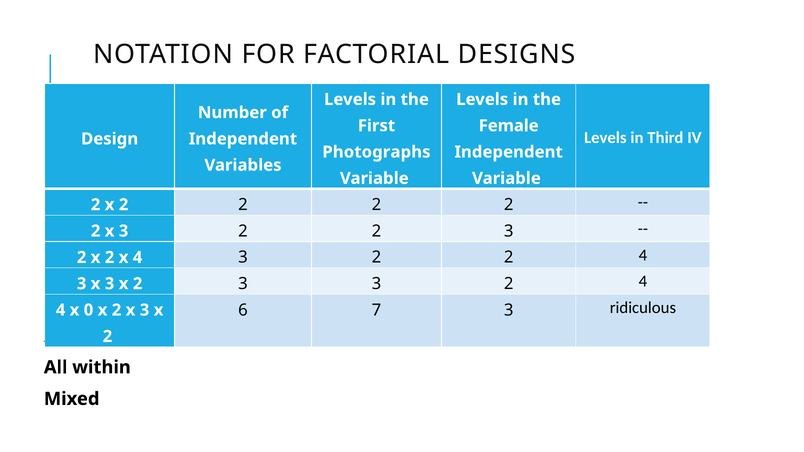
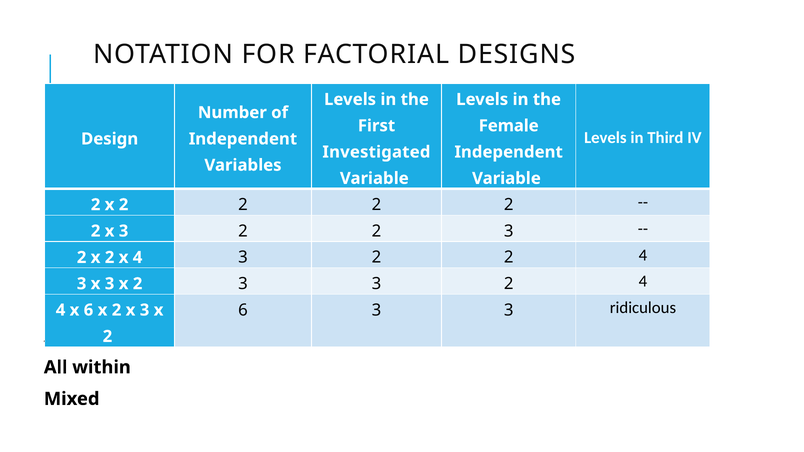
Photographs: Photographs -> Investigated (376, 152)
6 7: 7 -> 3 (377, 310)
x 0: 0 -> 6 (89, 310)
